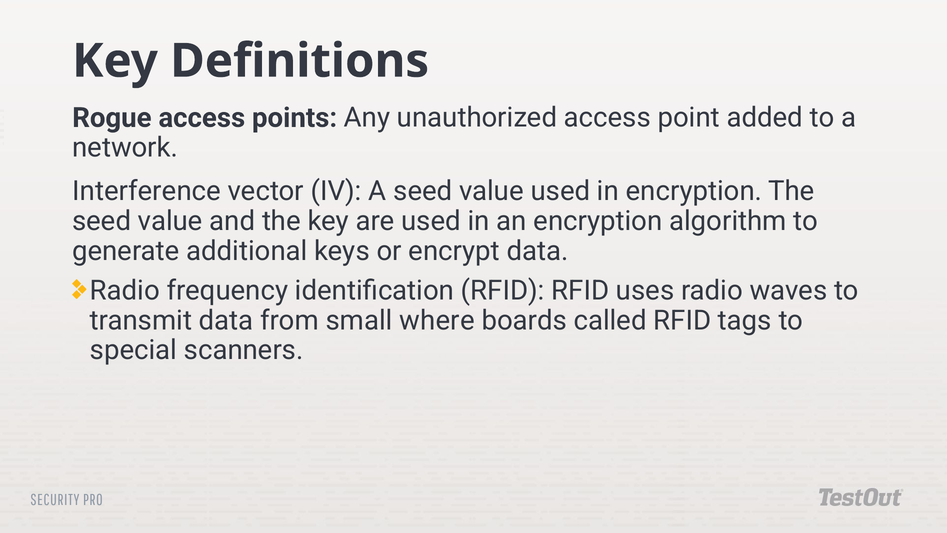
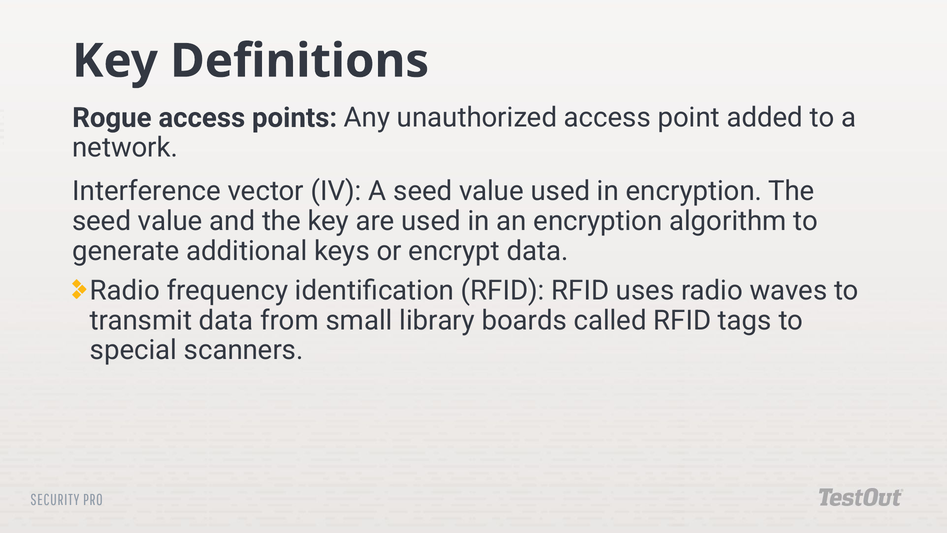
where: where -> library (437, 320)
